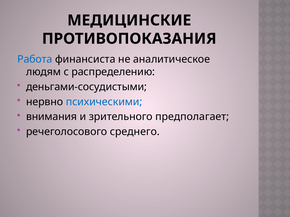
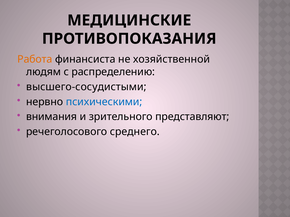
Работа colour: blue -> orange (35, 59)
аналитическое: аналитическое -> хозяйственной (172, 59)
деньгами-сосудистыми: деньгами-сосудистыми -> высшего-сосудистыми (86, 87)
предполагает: предполагает -> представляют (192, 117)
